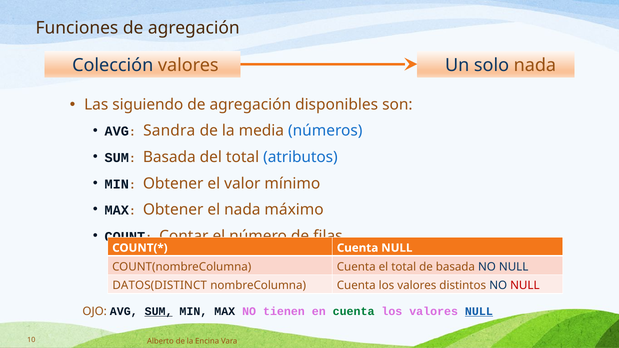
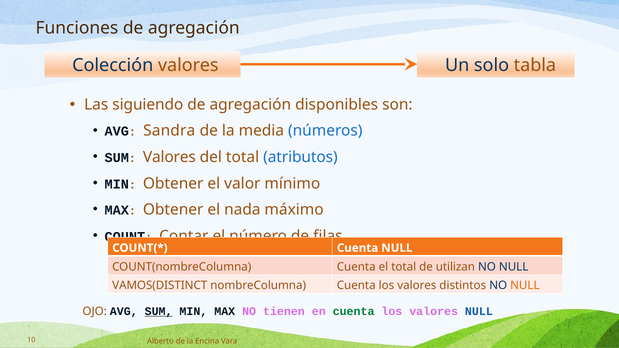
solo nada: nada -> tabla (535, 65)
Basada: Basada -> Valores (169, 157)
de basada: basada -> utilizan (455, 267)
DATOS(DISTINCT: DATOS(DISTINCT -> VAMOS(DISTINCT (160, 286)
NULL colour: red -> orange (525, 286)
NULL underline: present -> none (479, 312)
